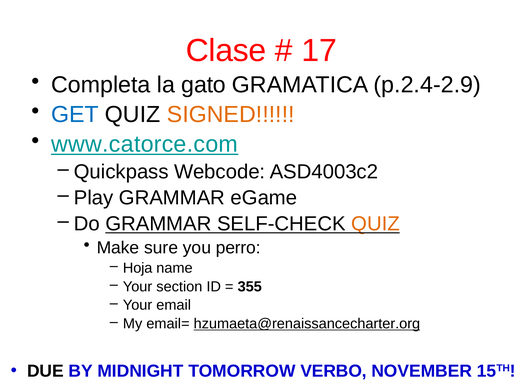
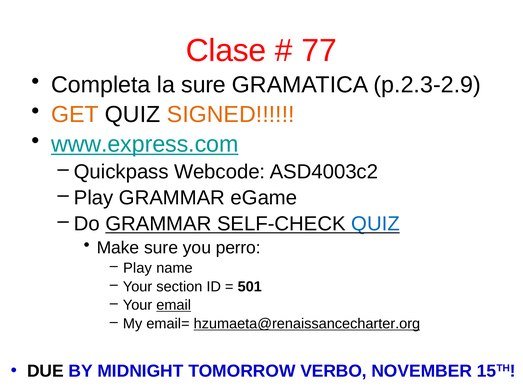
17: 17 -> 77 (319, 51)
la gato: gato -> sure (204, 85)
p.2.4-2.9: p.2.4-2.9 -> p.2.3-2.9 (427, 85)
GET colour: blue -> orange (75, 115)
www.catorce.com: www.catorce.com -> www.express.com (145, 144)
QUIZ colour: orange -> blue (376, 224)
Hoja: Hoja -> Play (138, 268)
355: 355 -> 501 (250, 287)
email underline: none -> present (174, 305)
